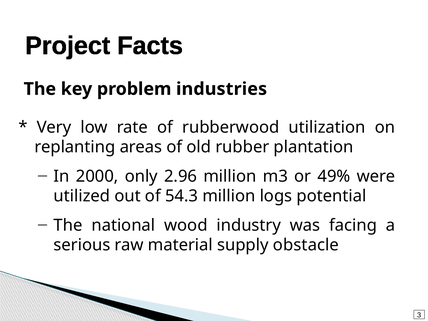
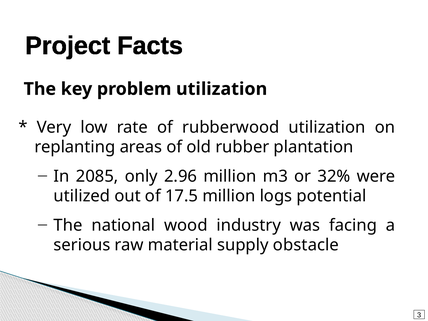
problem industries: industries -> utilization (222, 89)
2000: 2000 -> 2085 (97, 176)
49%: 49% -> 32% (334, 176)
54.3: 54.3 -> 17.5 (182, 196)
